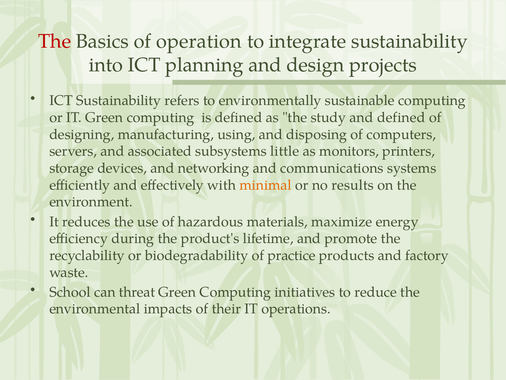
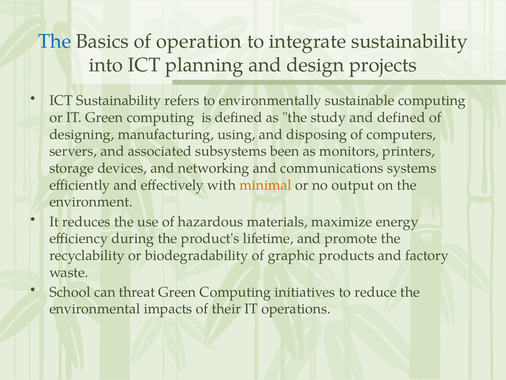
The colour: red -> blue (55, 41)
little: little -> been (285, 151)
results: results -> output (353, 185)
practice: practice -> graphic (291, 255)
